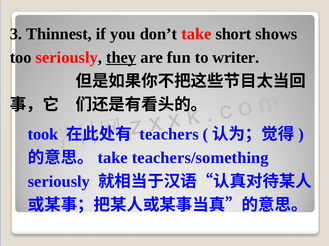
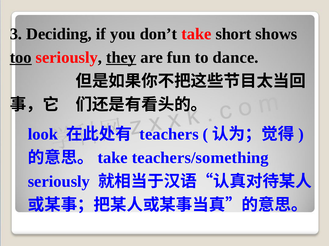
Thinnest: Thinnest -> Deciding (59, 34)
too underline: none -> present (21, 58)
writer: writer -> dance (236, 58)
took: took -> look (43, 135)
